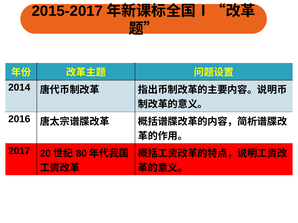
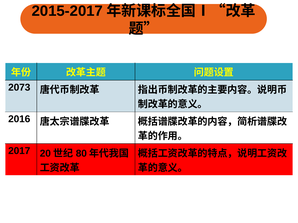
2014: 2014 -> 2073 (19, 88)
